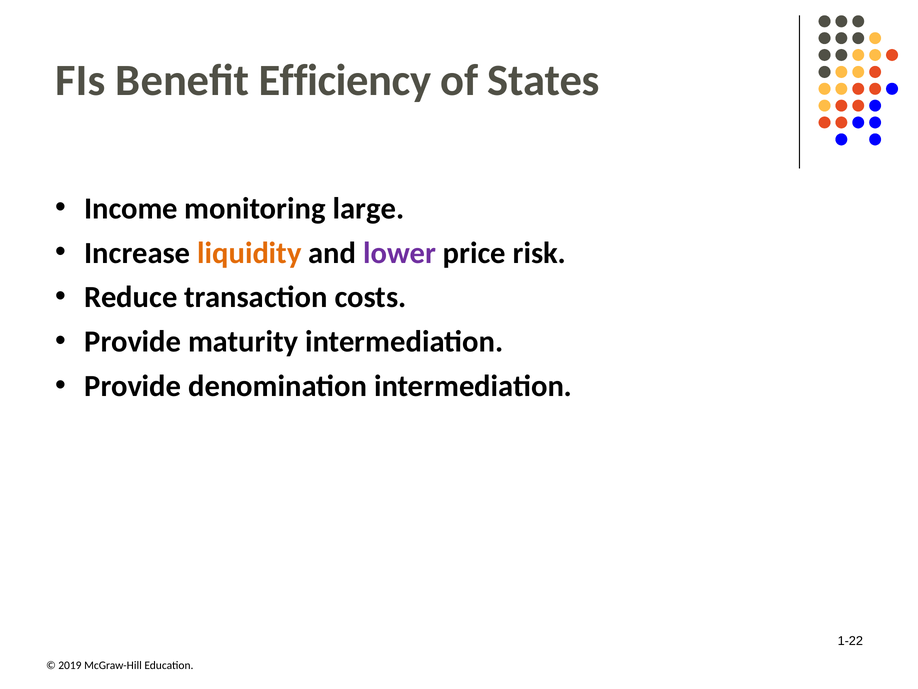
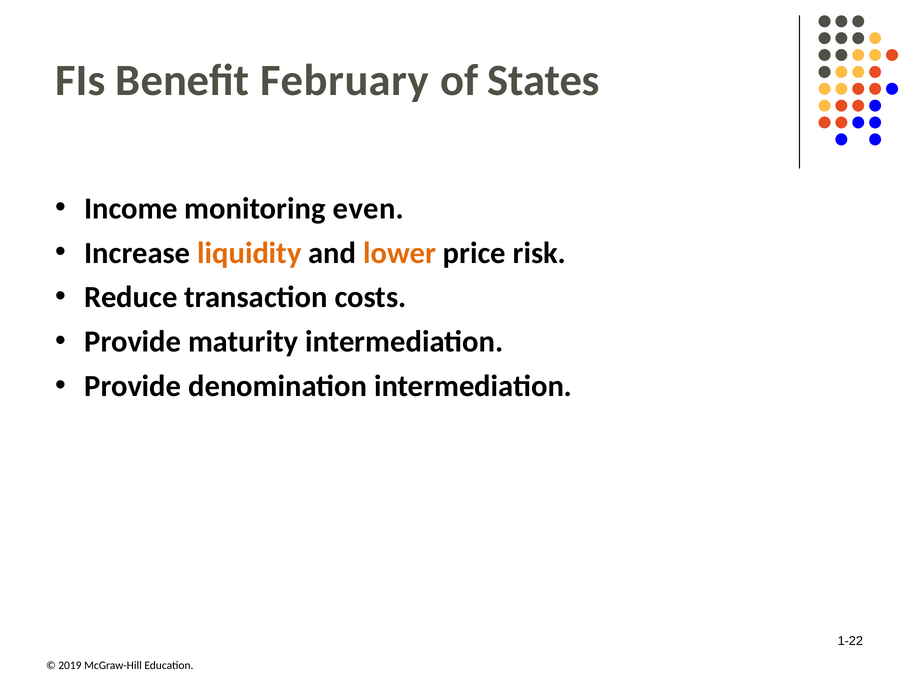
Efficiency: Efficiency -> February (344, 80)
large: large -> even (368, 208)
lower colour: purple -> orange (400, 253)
